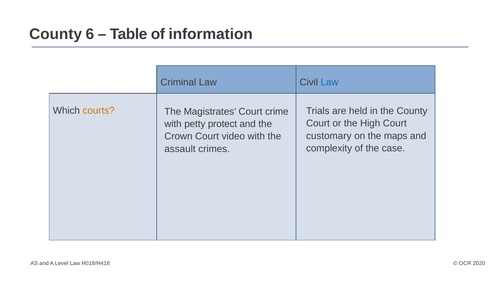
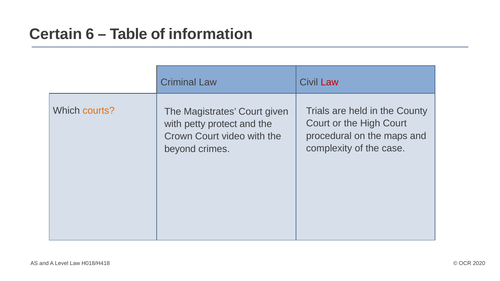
County: County -> Certain (56, 34)
Law colour: blue -> red (330, 82)
crime: crime -> given (277, 112)
customary: customary -> procedural (329, 136)
assault: assault -> beyond (180, 149)
